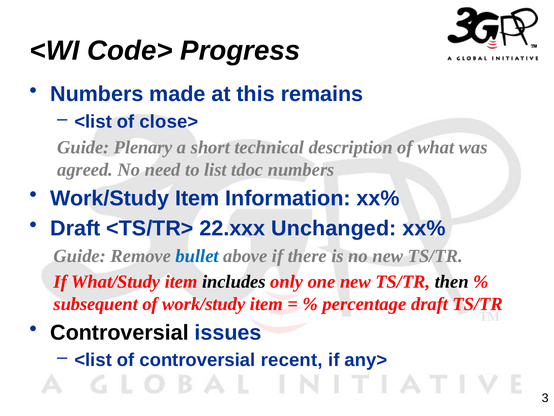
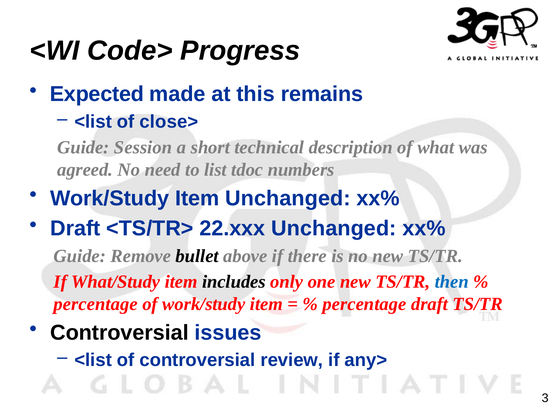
Numbers: Numbers -> Expected (97, 94)
Plenary: Plenary -> Session (143, 147)
Item Information: Information -> Unchanged (288, 198)
bullet colour: blue -> black (197, 256)
then colour: black -> blue (452, 282)
subsequent: subsequent -> percentage (96, 304)
recent: recent -> review (292, 360)
